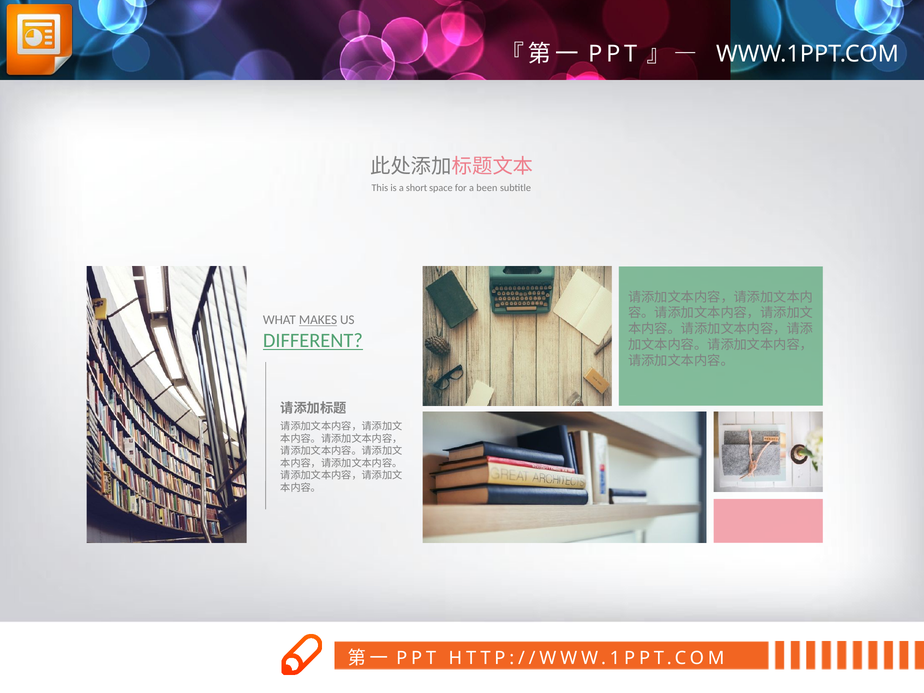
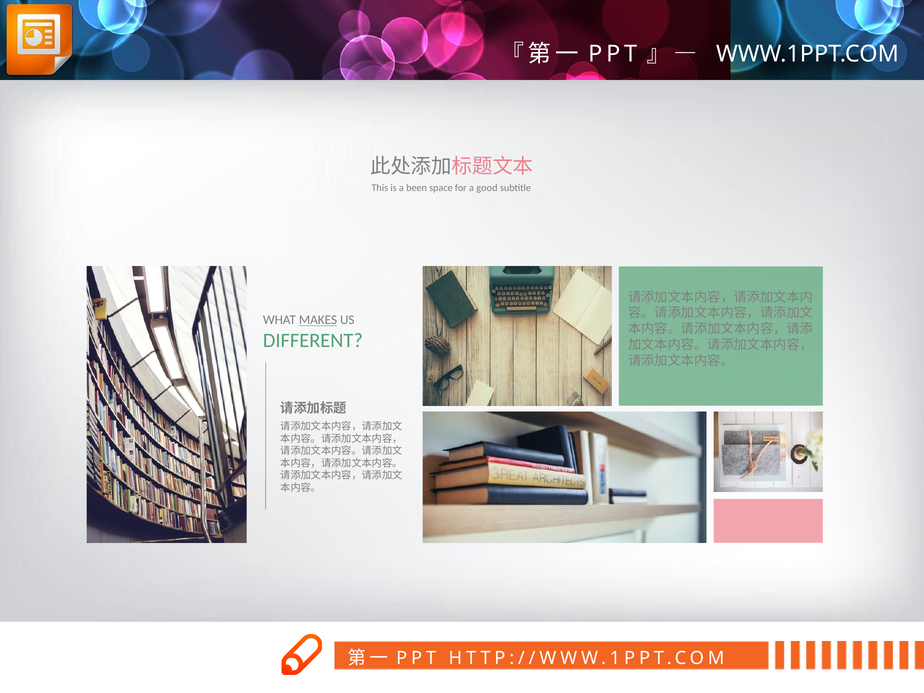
short: short -> been (417, 188)
been: been -> good (487, 188)
DIFFERENT underline: present -> none (313, 341)
